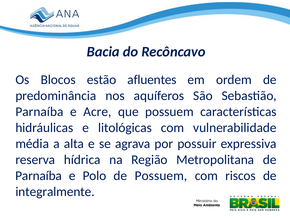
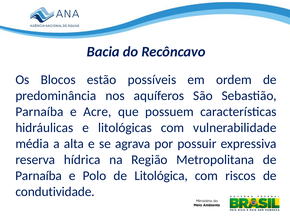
afluentes: afluentes -> possíveis (152, 80)
de Possuem: Possuem -> Litológica (161, 175)
integralmente: integralmente -> condutividade (55, 191)
